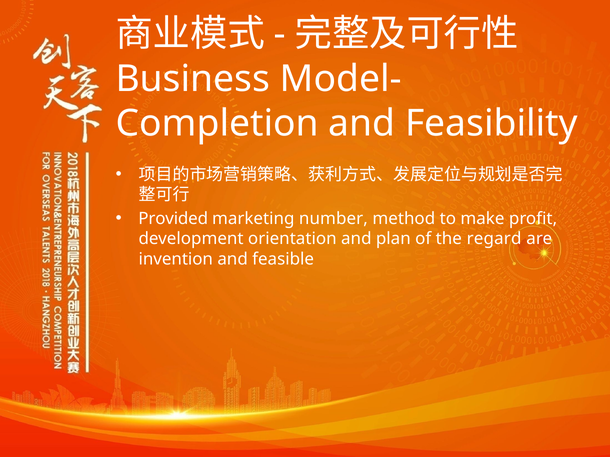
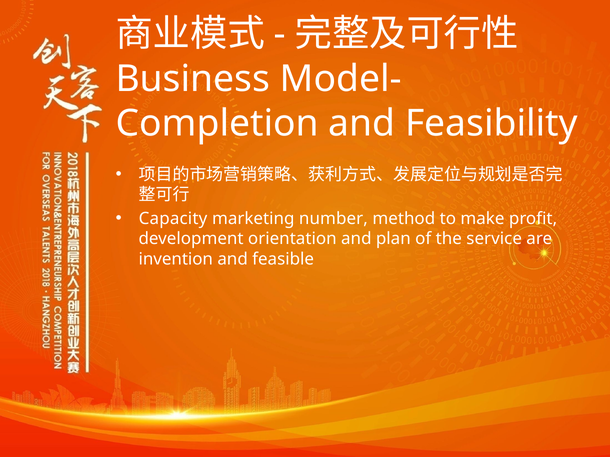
Provided: Provided -> Capacity (173, 219)
regard: regard -> service (494, 239)
